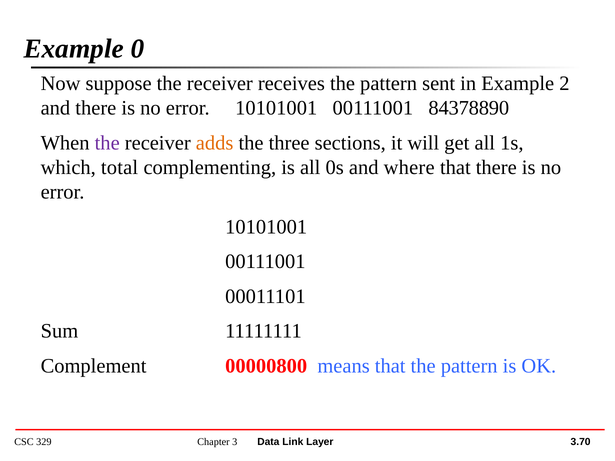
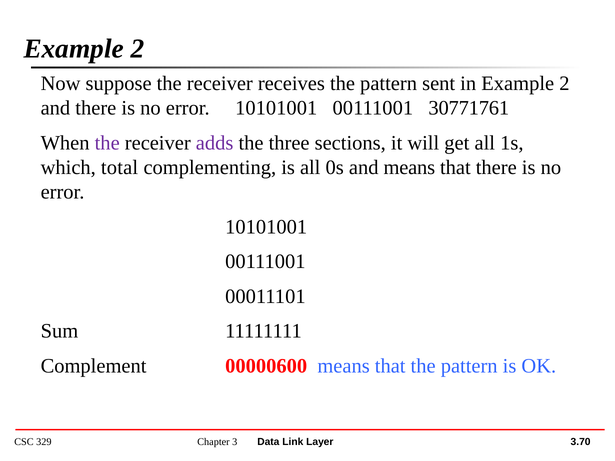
0: 0 -> 2 (137, 49)
84378890: 84378890 -> 30771761 (469, 108)
adds colour: orange -> purple (215, 143)
and where: where -> means (409, 167)
00000800: 00000800 -> 00000600 (266, 366)
